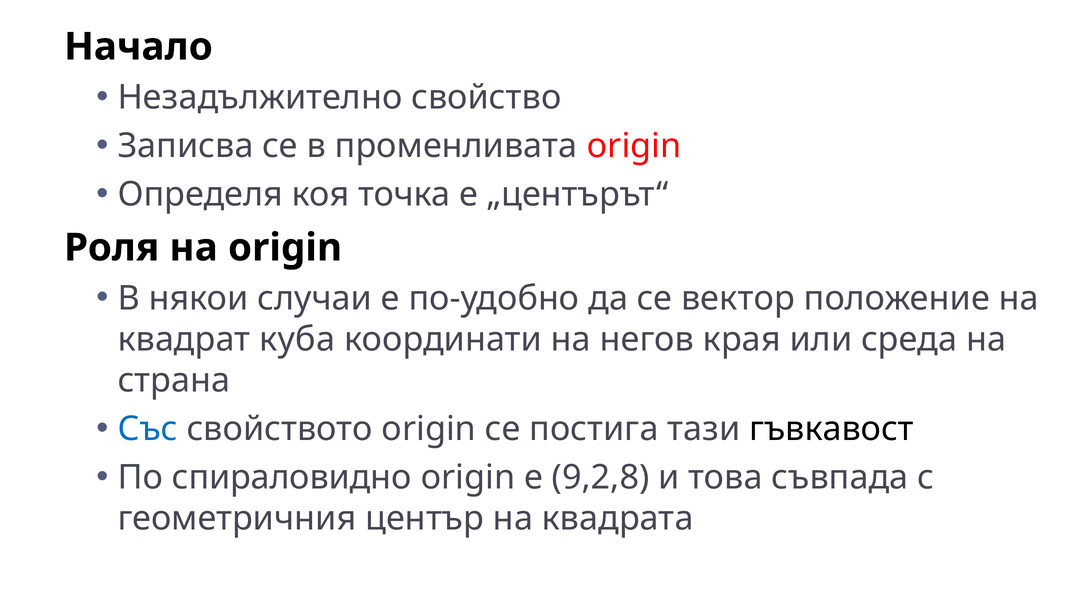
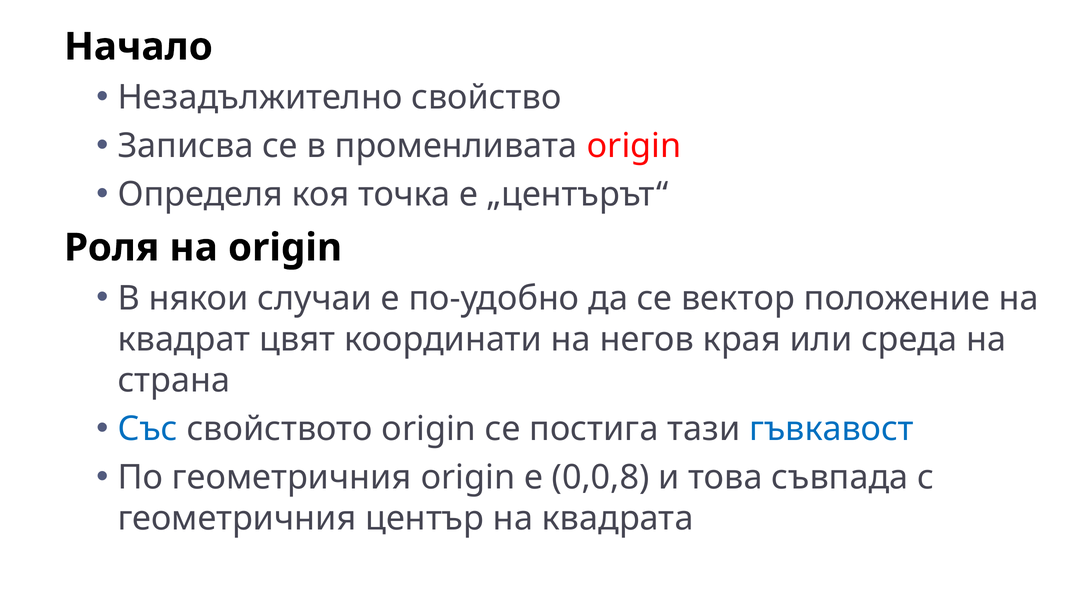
куба: куба -> цвят (297, 339)
гъвкавост colour: black -> blue (831, 429)
По спираловидно: спираловидно -> геометричния (292, 477)
9,2,8: 9,2,8 -> 0,0,8 (601, 477)
